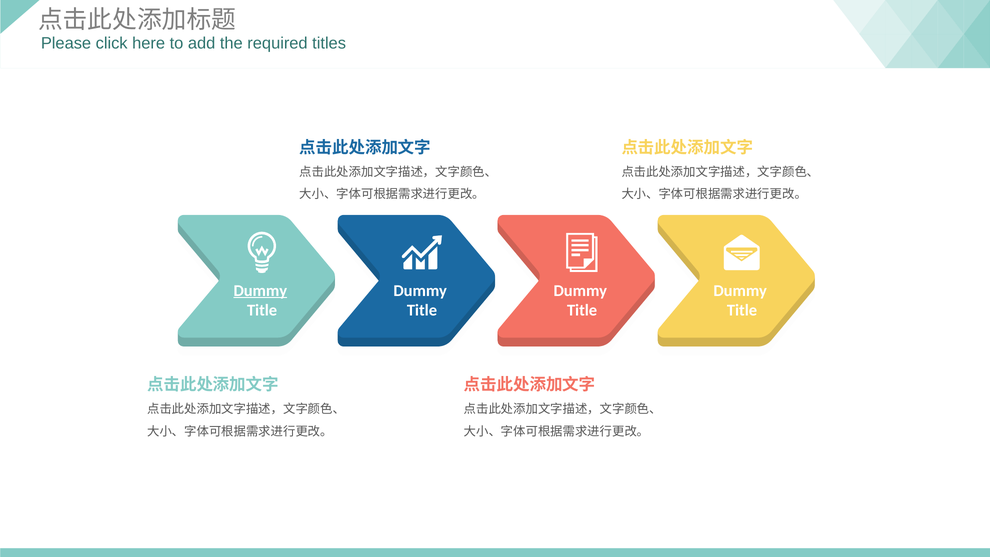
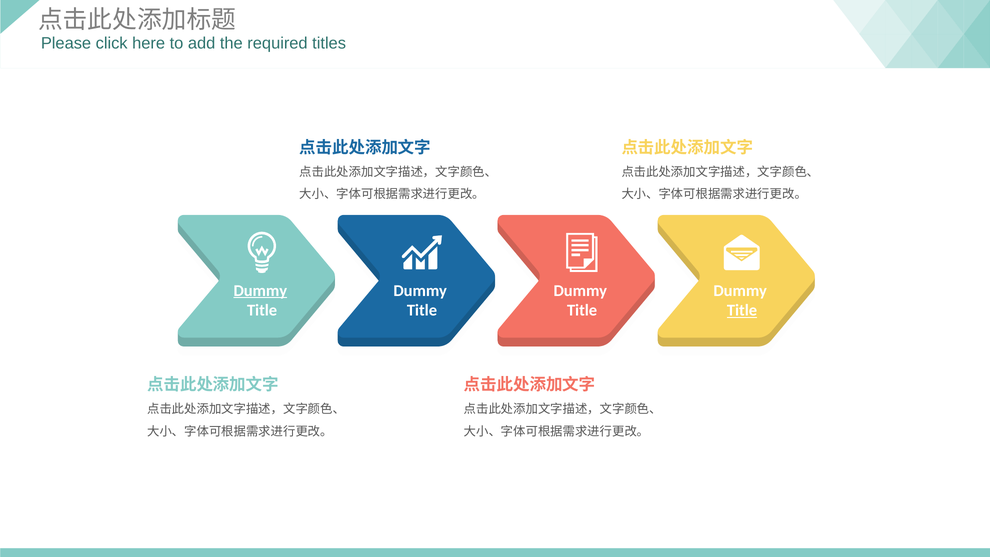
Title underline: none -> present (742, 310)
